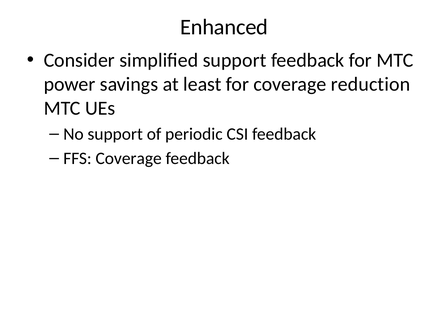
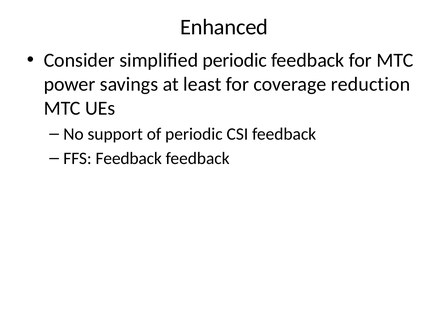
simplified support: support -> periodic (235, 60)
FFS Coverage: Coverage -> Feedback (129, 158)
